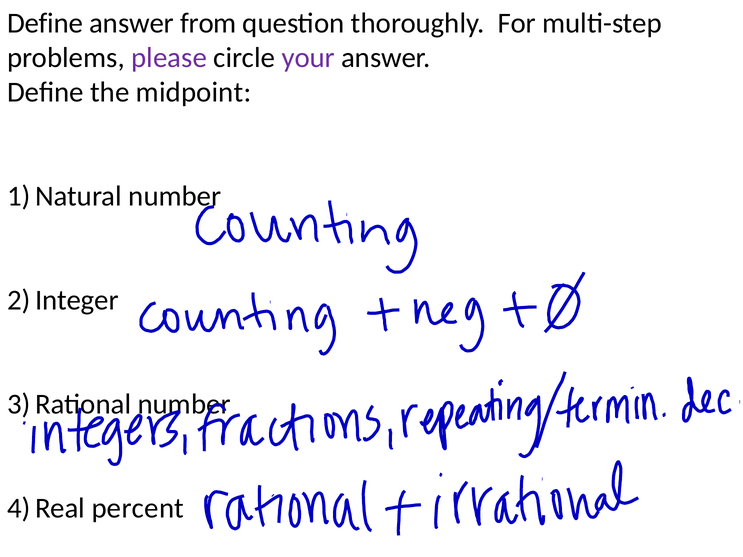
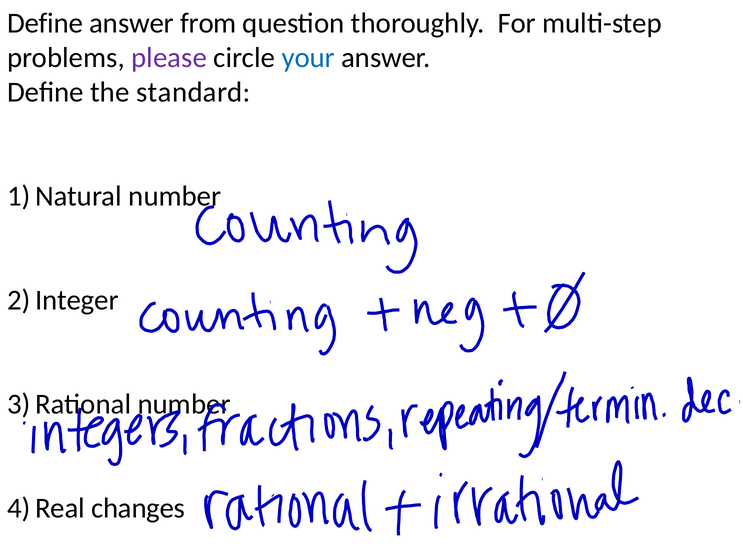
your colour: purple -> blue (308, 58)
midpoint: midpoint -> standard (194, 92)
percent: percent -> changes (138, 509)
